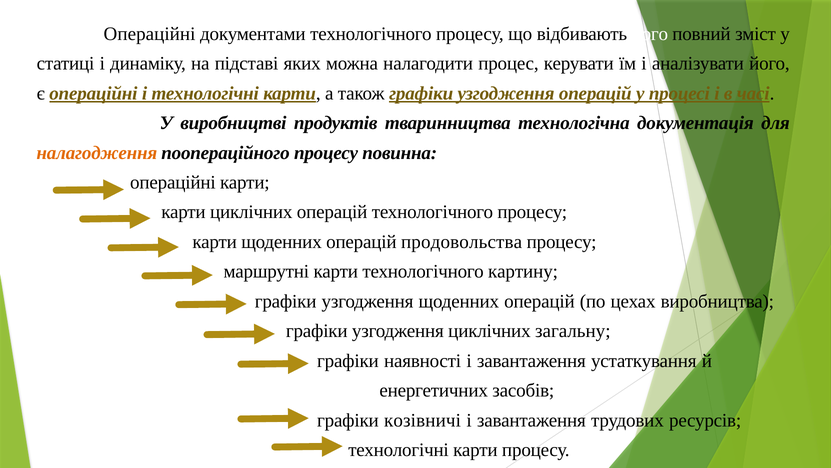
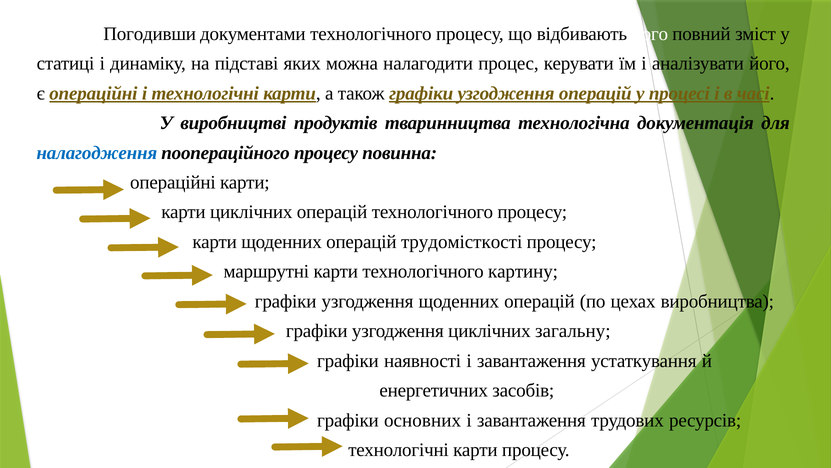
Операційні: Операційні -> Погодивши (150, 34)
налагодження colour: orange -> blue (97, 153)
продовольства: продовольства -> трудомісткості (462, 242)
козівничі: козівничі -> основних (423, 420)
